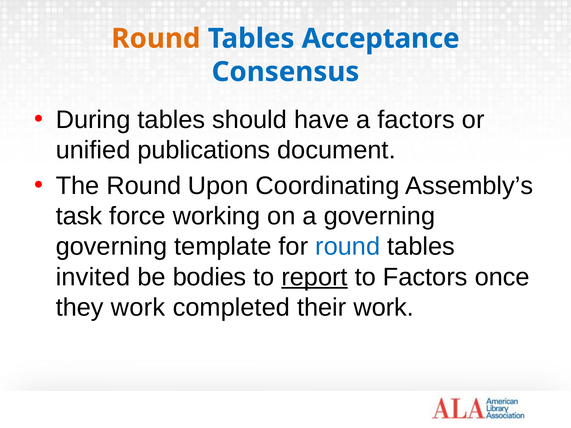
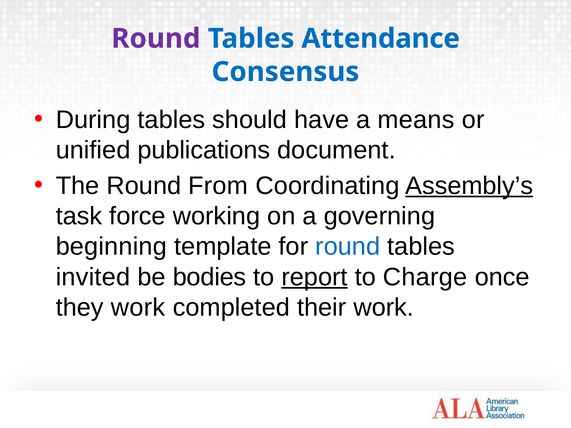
Round colour: orange -> purple (156, 39)
Acceptance: Acceptance -> Attendance (381, 39)
a factors: factors -> means (416, 120)
Upon: Upon -> From (218, 186)
Assembly’s underline: none -> present (469, 186)
governing: governing -> beginning (111, 247)
to Factors: Factors -> Charge (425, 277)
